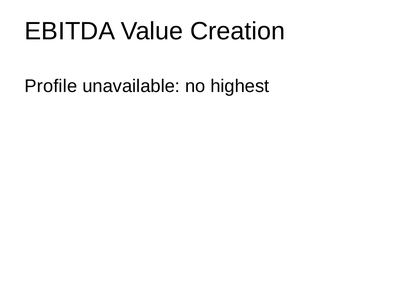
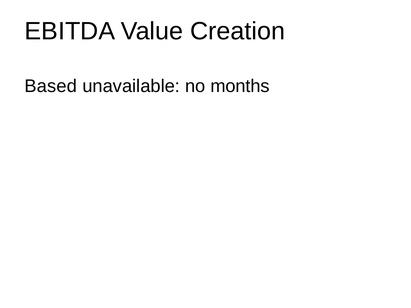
Profile: Profile -> Based (51, 86)
highest: highest -> months (240, 86)
